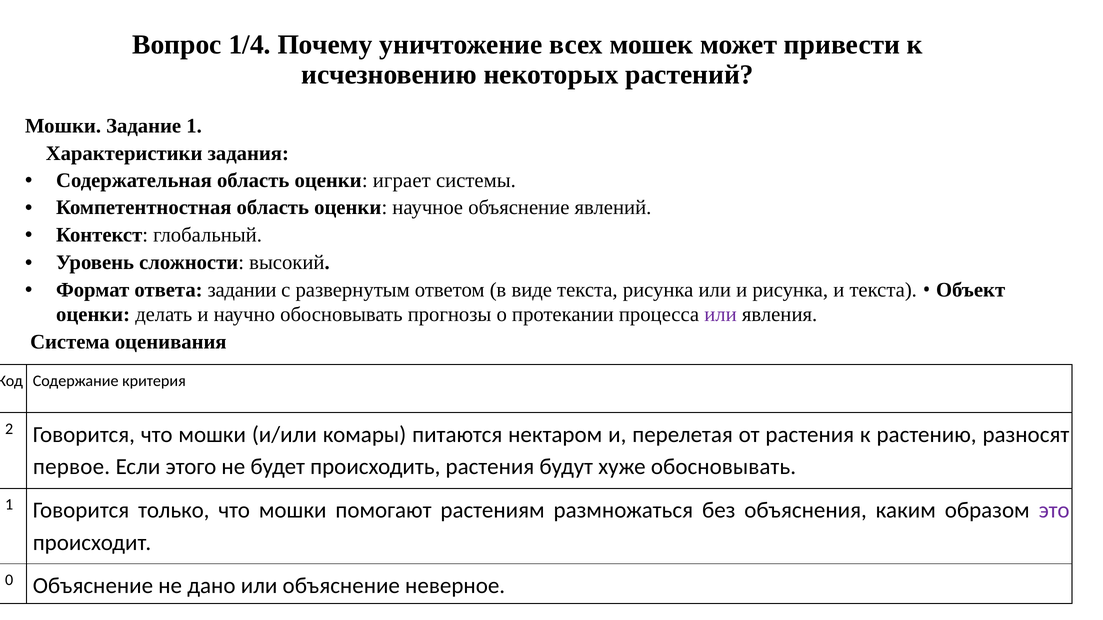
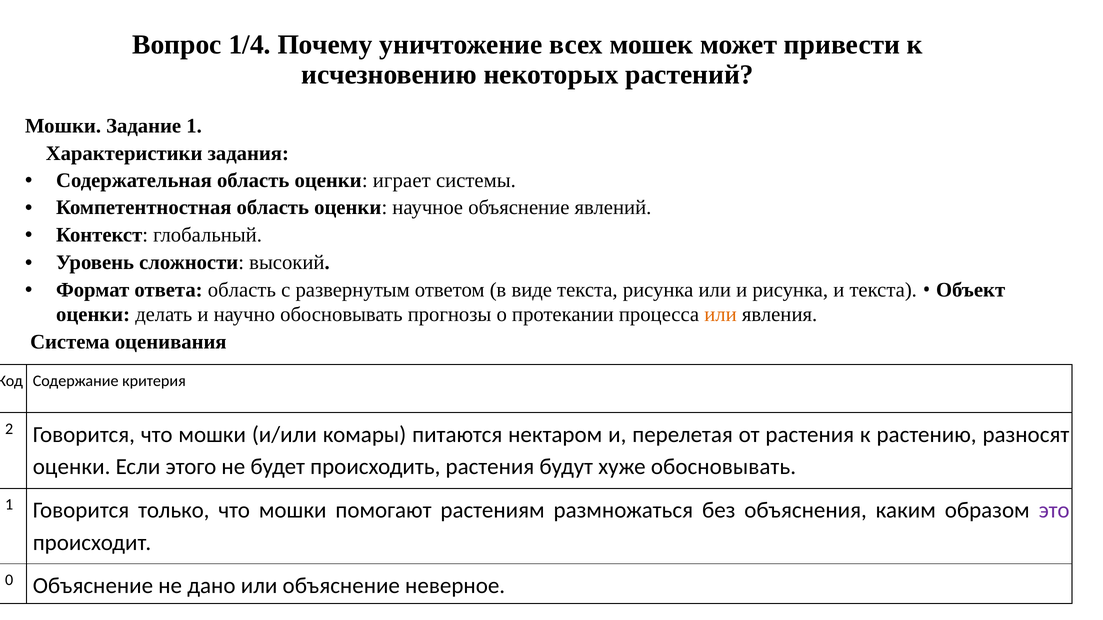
ответа задании: задании -> область (242, 290)
или colour: purple -> orange (720, 315)
первое: первое -> оценки (72, 467)
